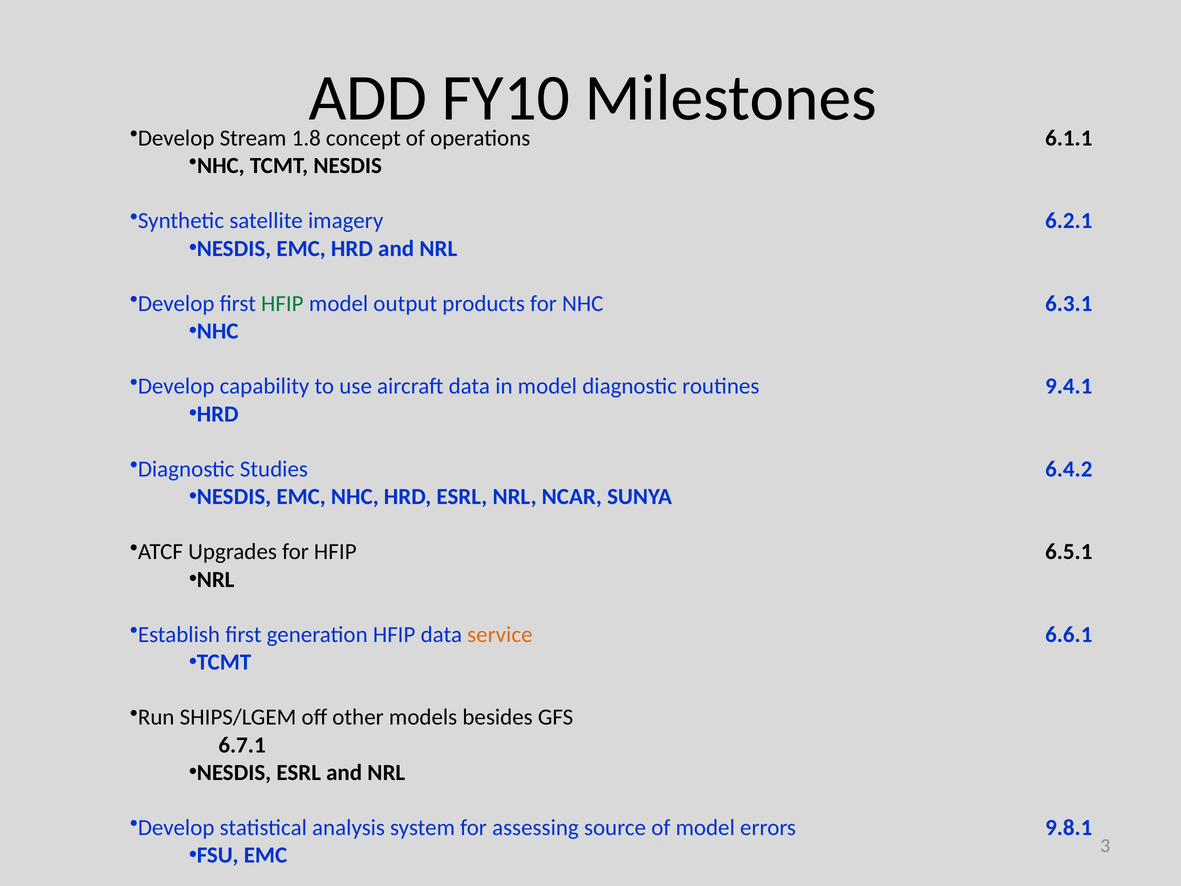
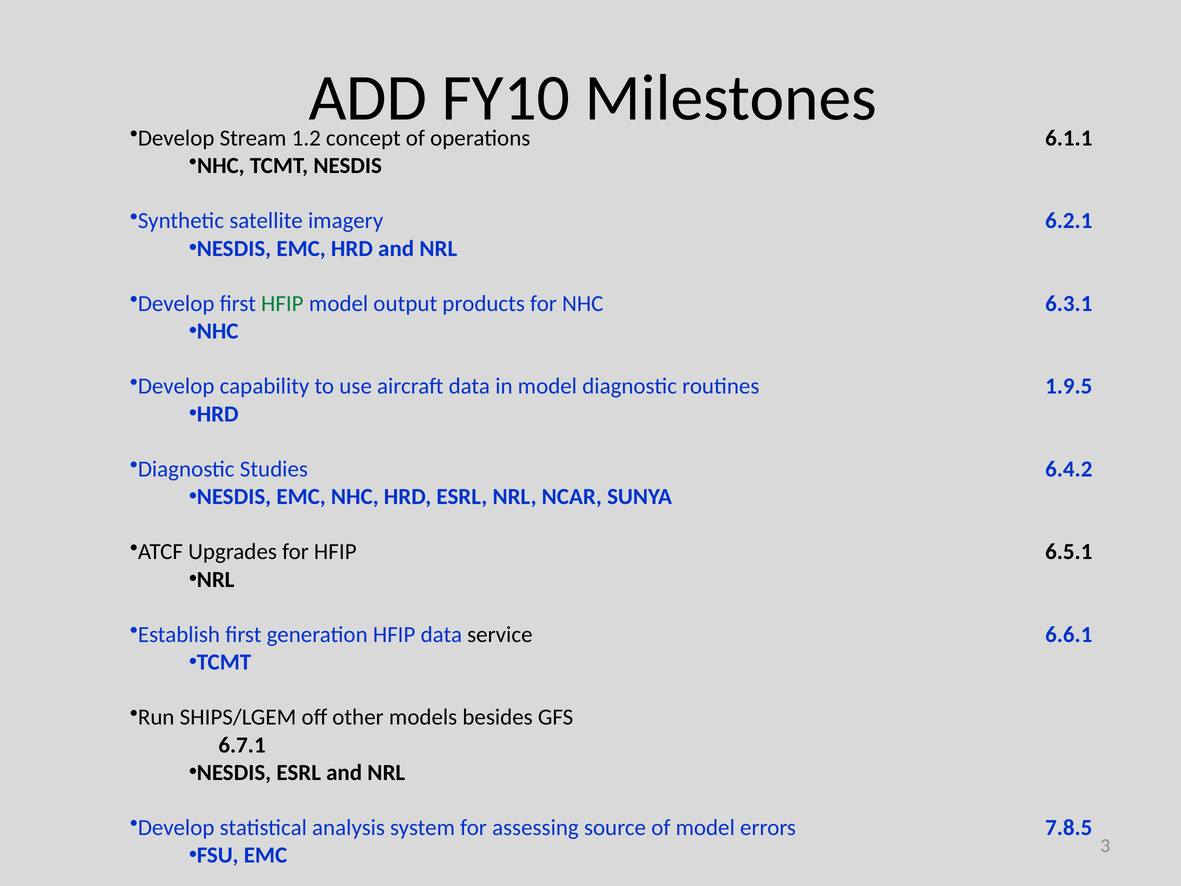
1.8: 1.8 -> 1.2 (306, 138)
9.4.1: 9.4.1 -> 1.9.5 (1069, 386)
service colour: orange -> black (500, 634)
9.8.1: 9.8.1 -> 7.8.5 (1069, 827)
